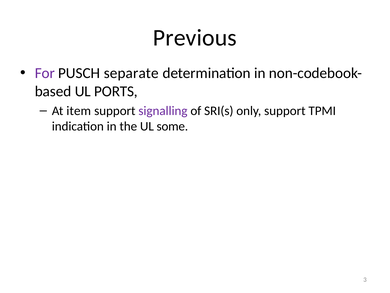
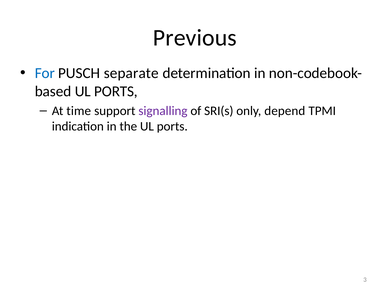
For colour: purple -> blue (45, 73)
item: item -> time (79, 111)
only support: support -> depend (285, 111)
the UL some: some -> ports (172, 126)
